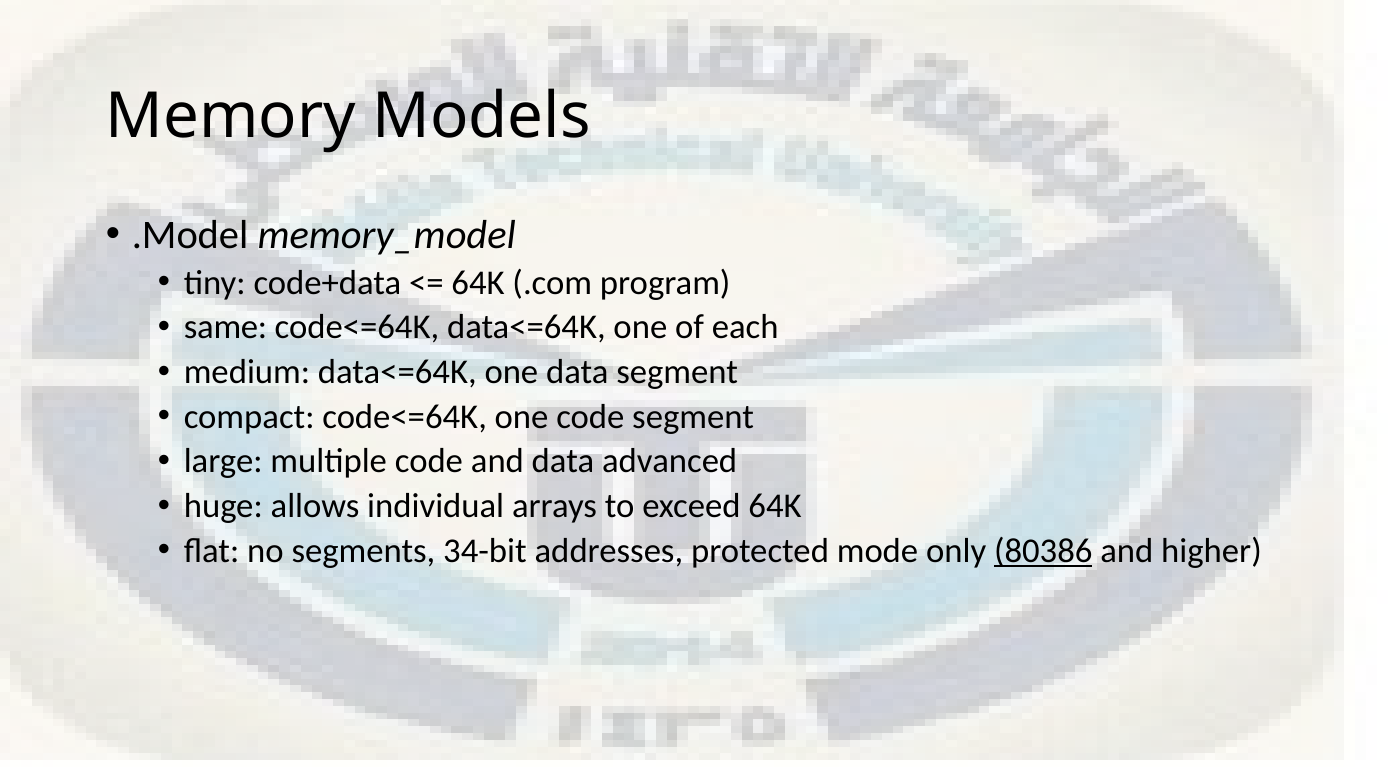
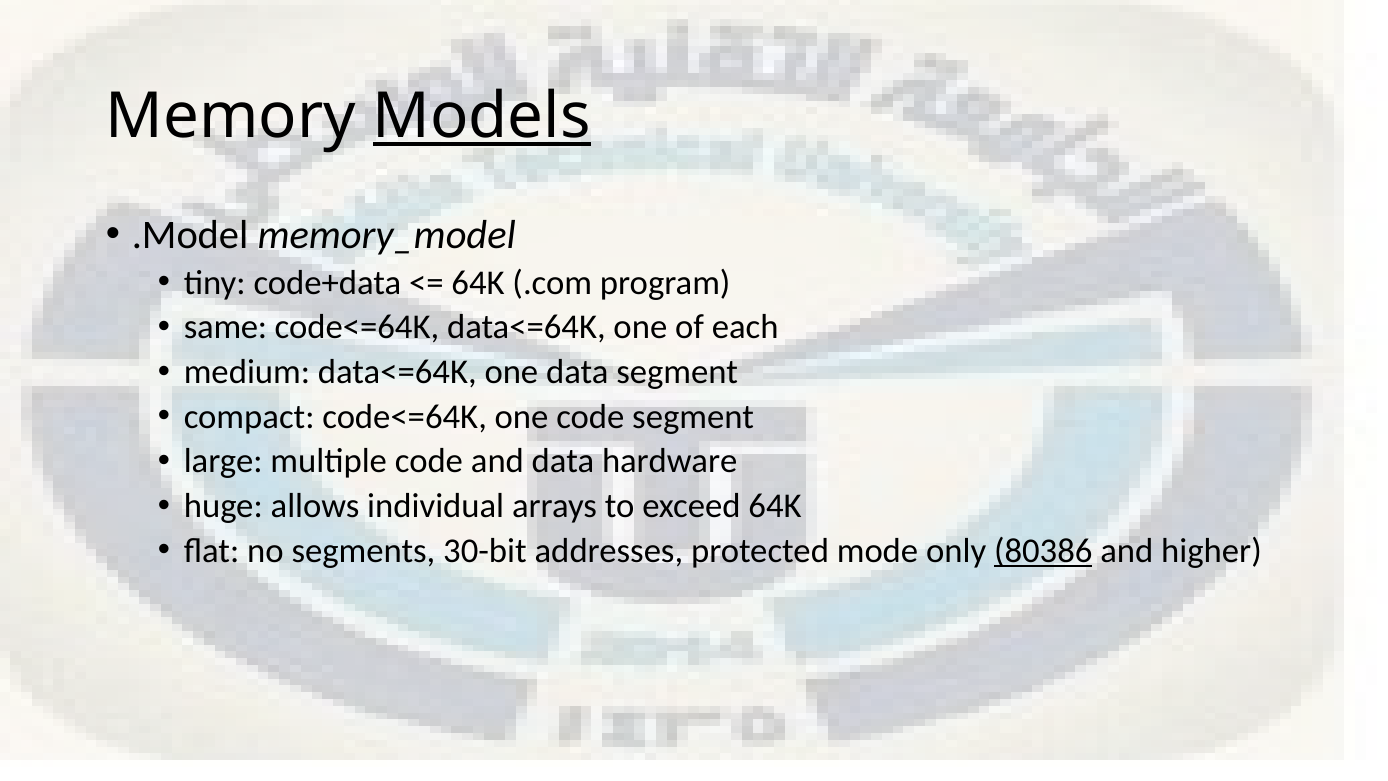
Models underline: none -> present (482, 117)
advanced: advanced -> hardware (670, 461)
34-bit: 34-bit -> 30-bit (485, 551)
